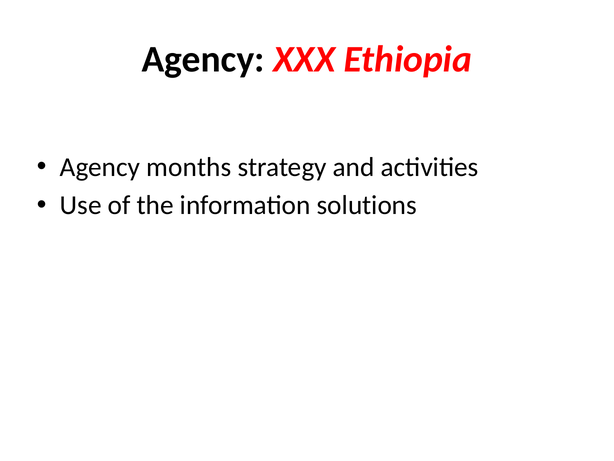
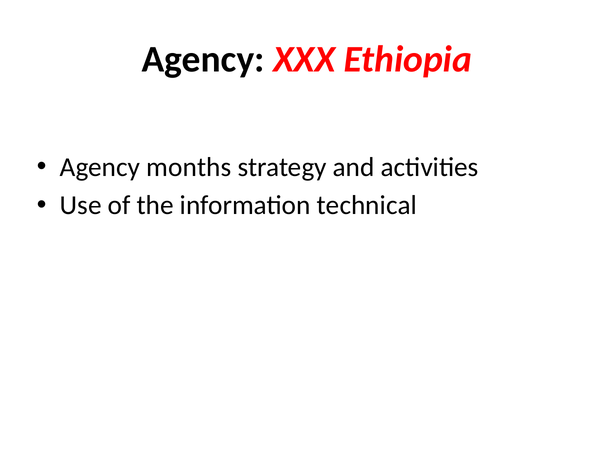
solutions: solutions -> technical (367, 205)
